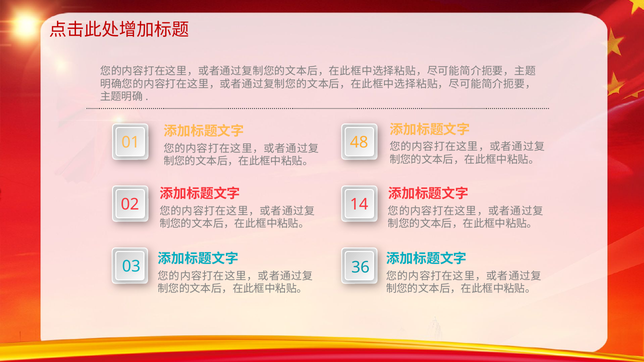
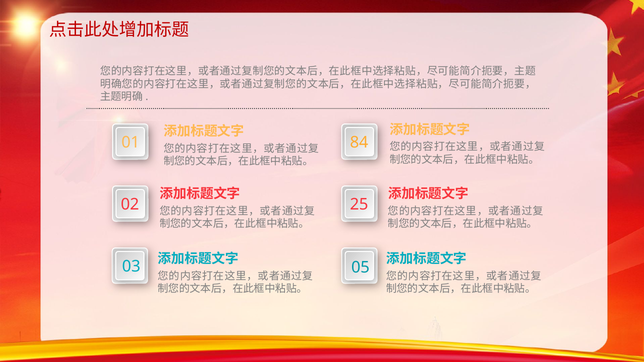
48: 48 -> 84 (359, 143)
14: 14 -> 25 (359, 205)
36: 36 -> 05 (360, 267)
